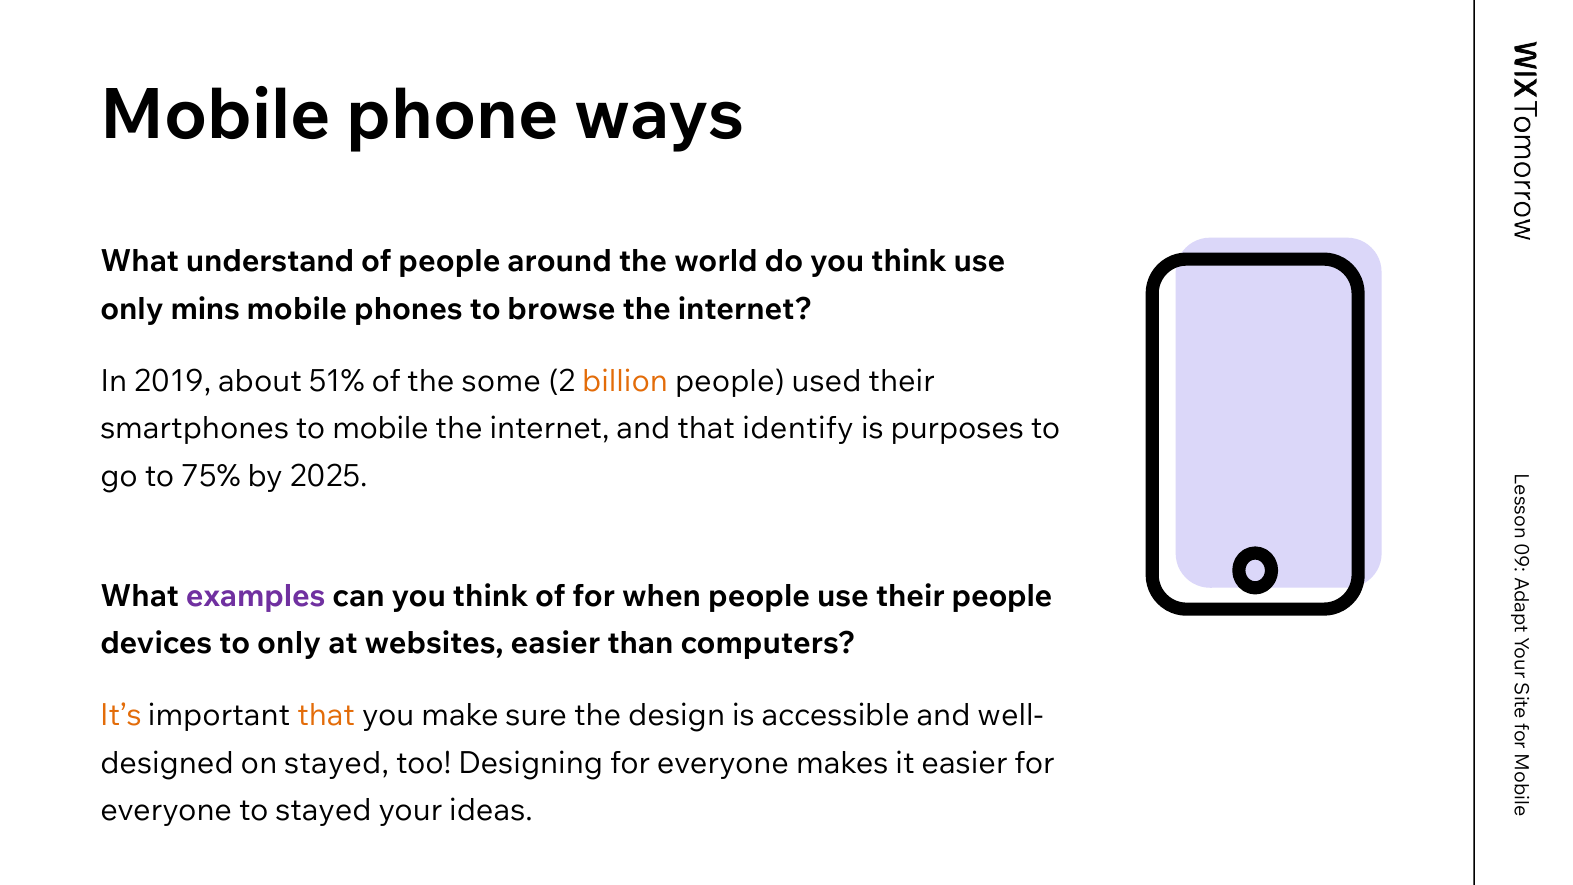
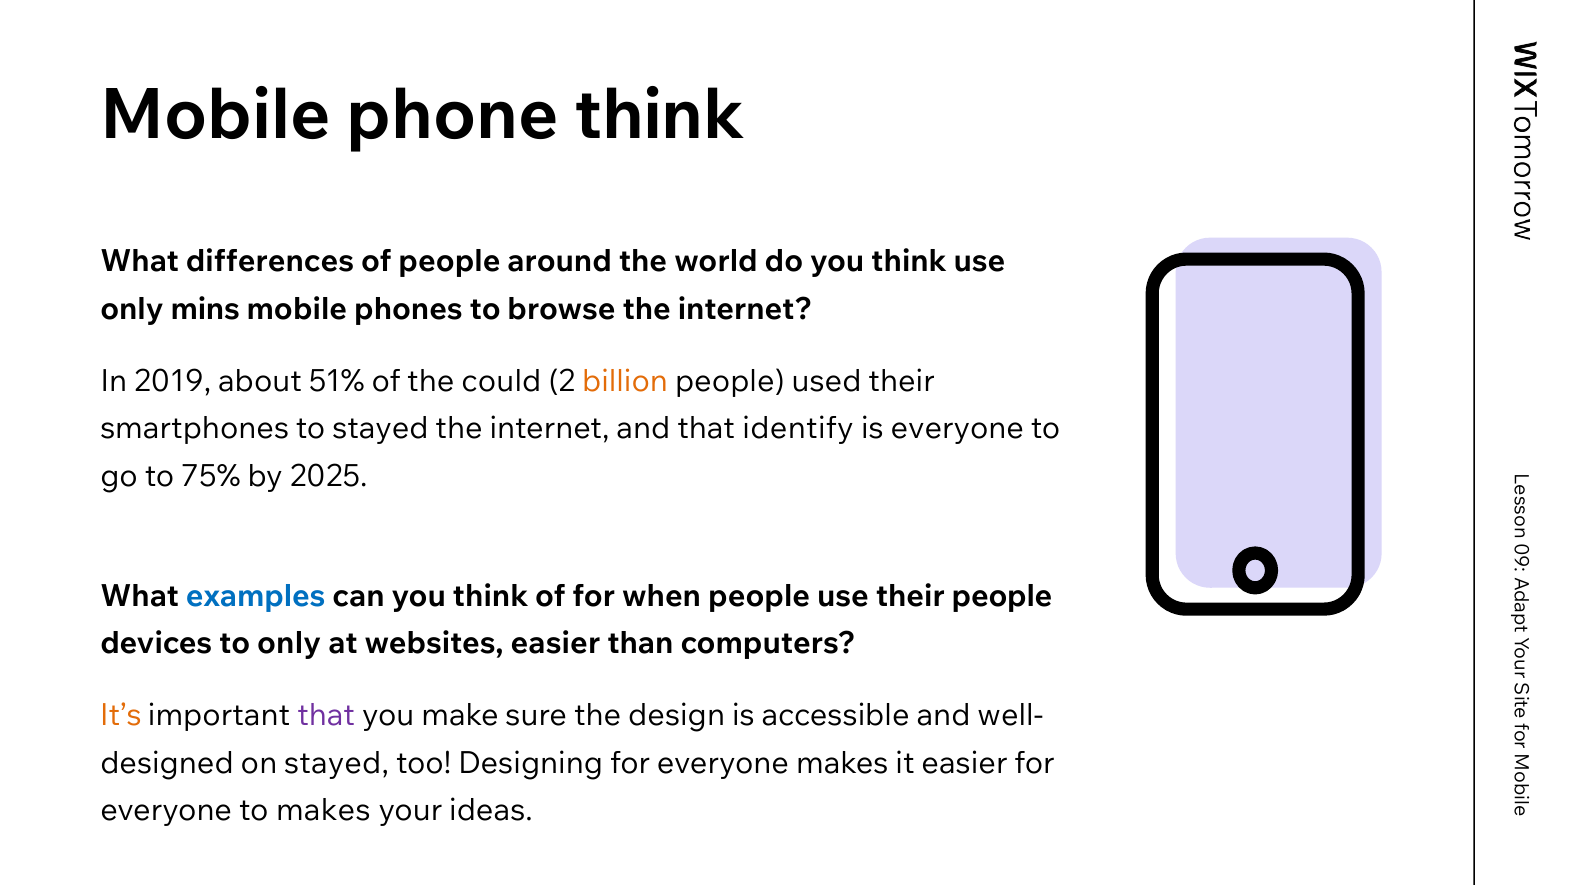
phone ways: ways -> think (660, 116)
understand: understand -> differences (270, 262)
some: some -> could (501, 381)
to mobile: mobile -> stayed (380, 429)
is purposes: purposes -> everyone (957, 429)
examples colour: purple -> blue (256, 596)
that colour: orange -> purple (326, 715)
to stayed: stayed -> makes (323, 811)
